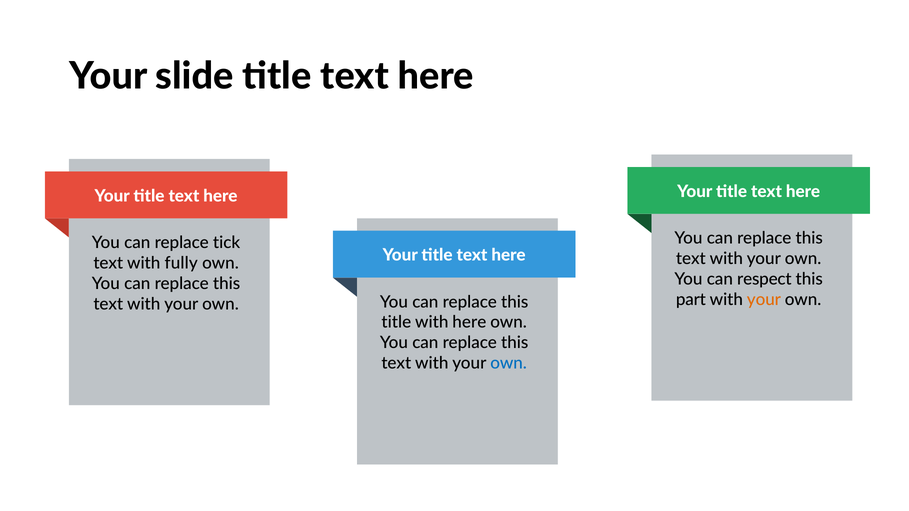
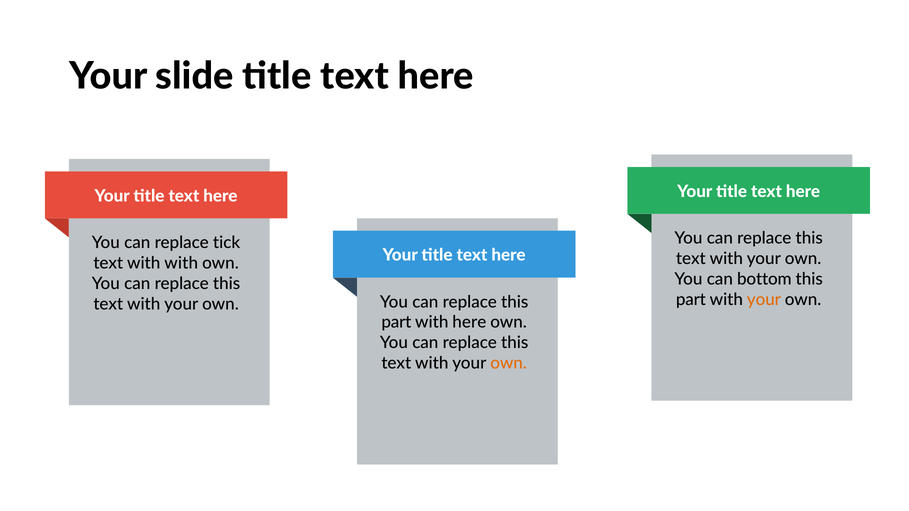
with fully: fully -> with (181, 263)
respect: respect -> bottom (764, 279)
title: title -> part (396, 323)
own colour: blue -> orange (509, 363)
